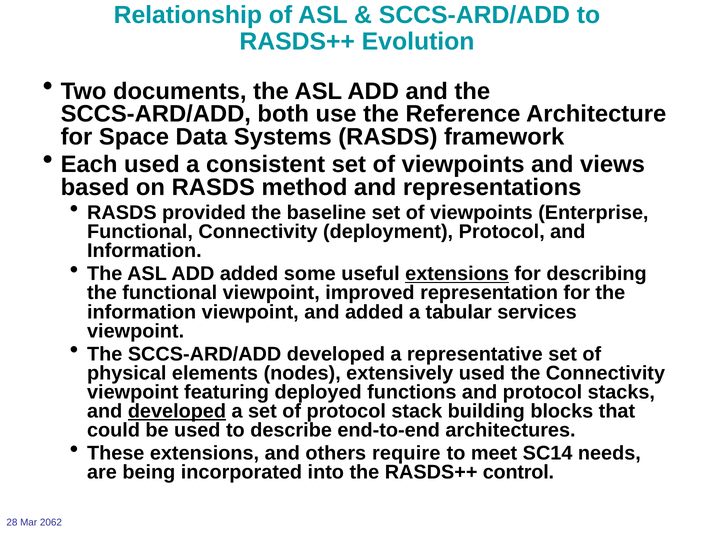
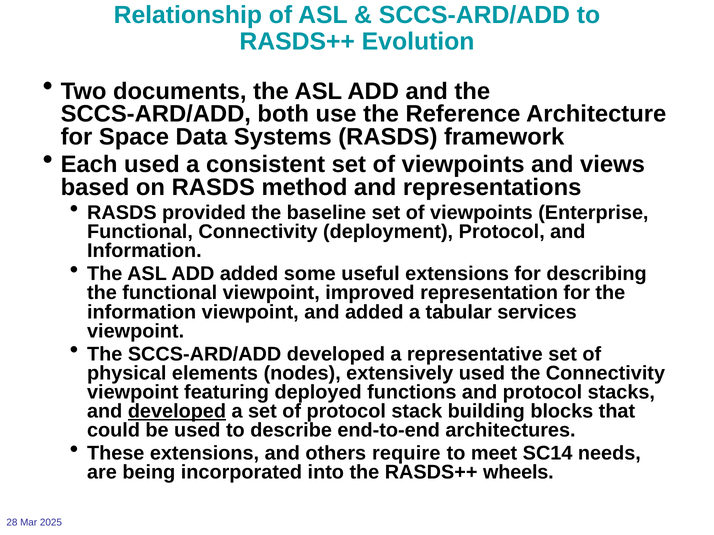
extensions underline: present -> none (457, 274)
control: control -> wheels (518, 473)
2062: 2062 -> 2025 (51, 523)
